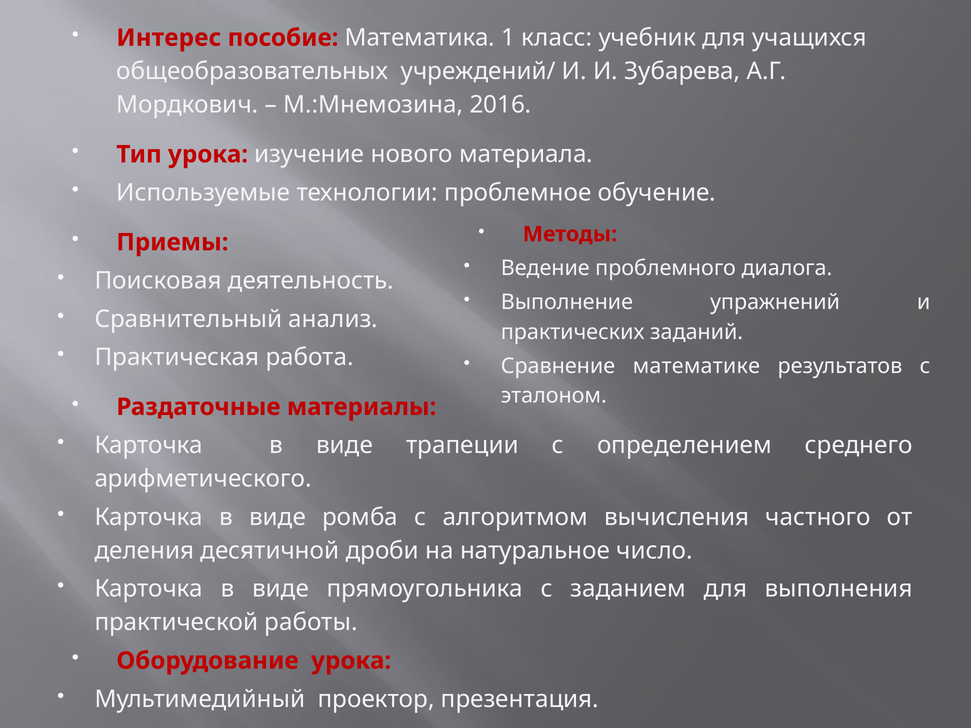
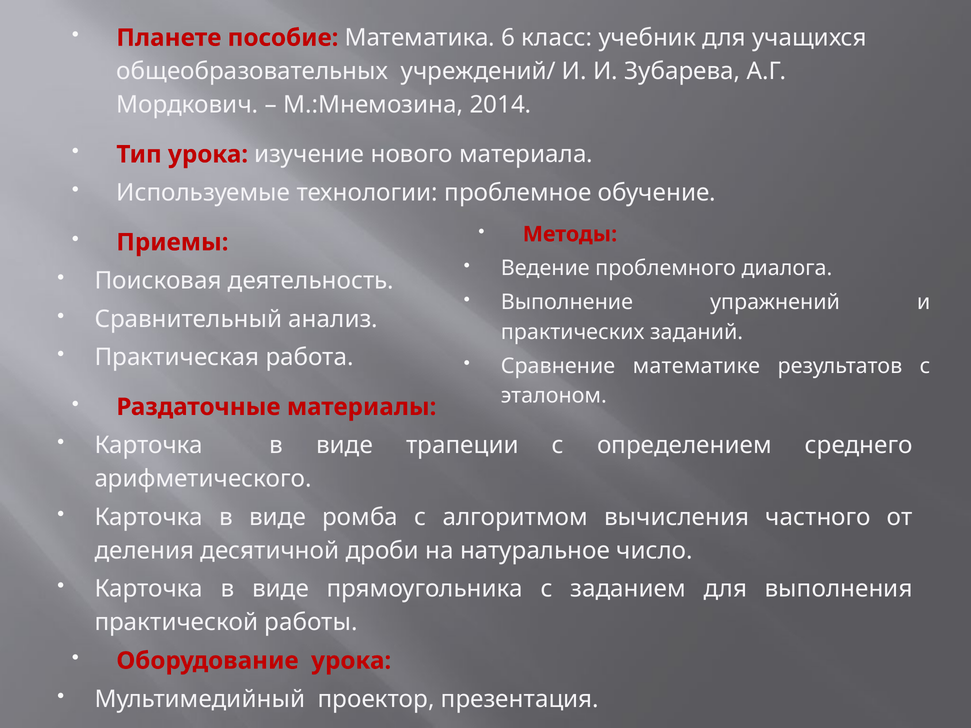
Интерес: Интерес -> Планете (169, 38)
1: 1 -> 6 (508, 38)
2016: 2016 -> 2014 (501, 105)
